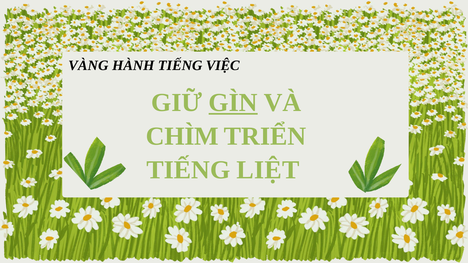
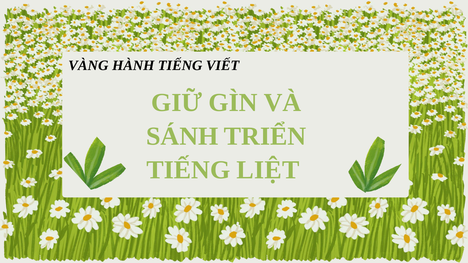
VIỆC: VIỆC -> VIẾT (223, 66)
GÌN underline: present -> none (233, 103)
CHÌM: CHÌM -> SÁNH (182, 136)
